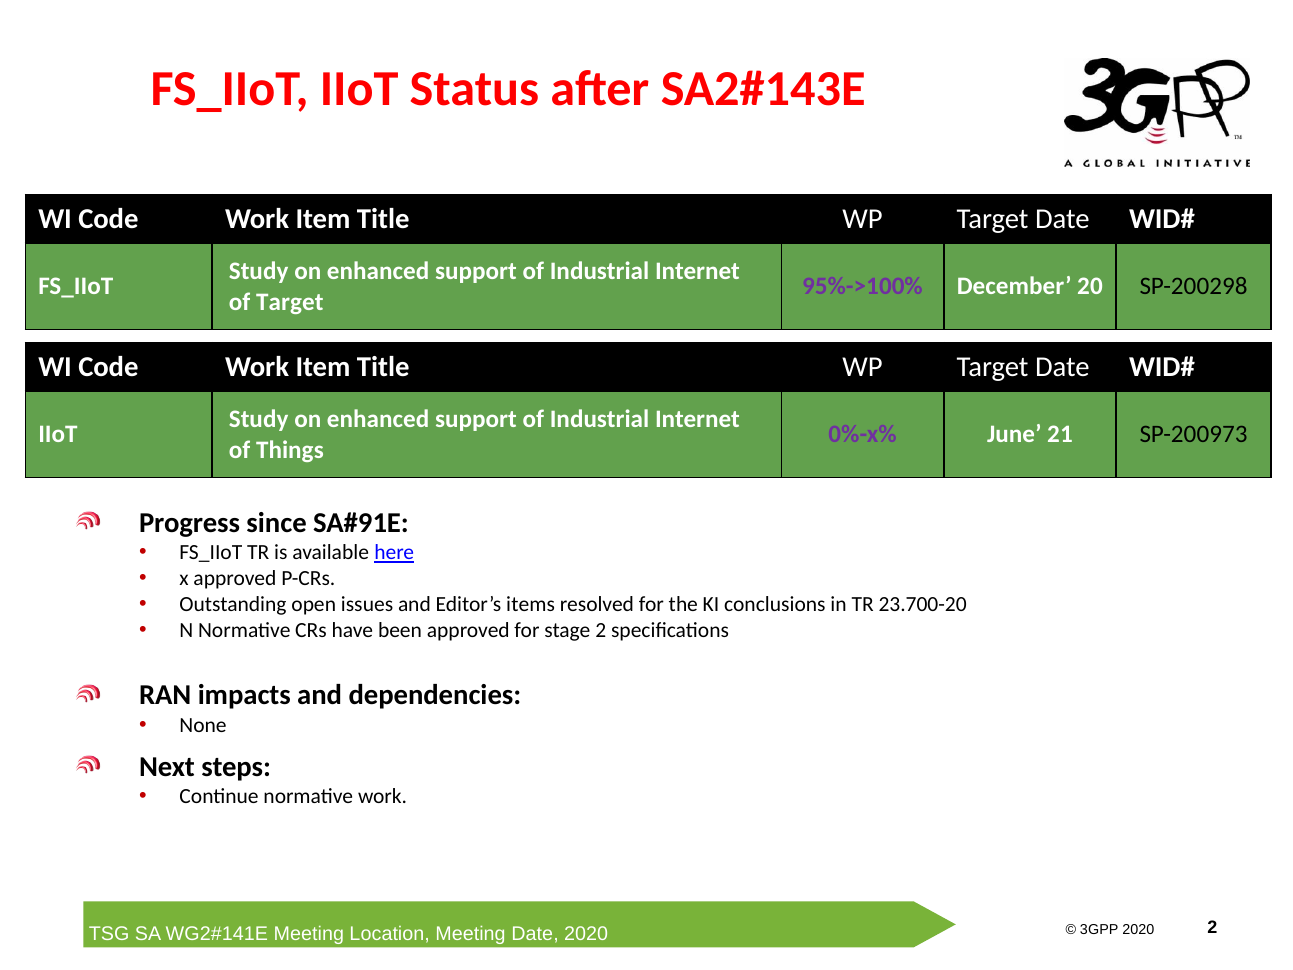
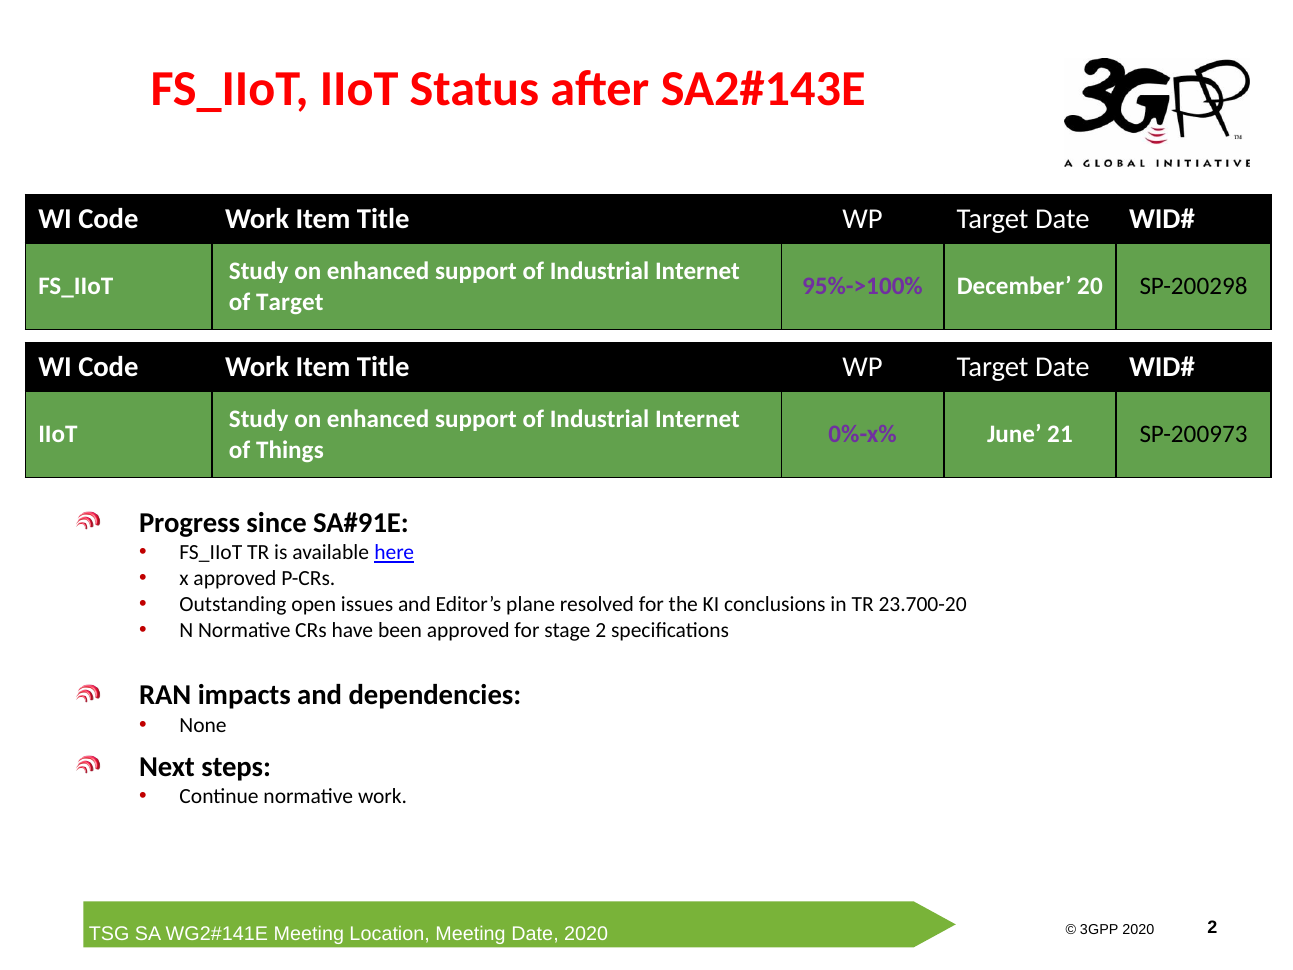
items: items -> plane (531, 604)
